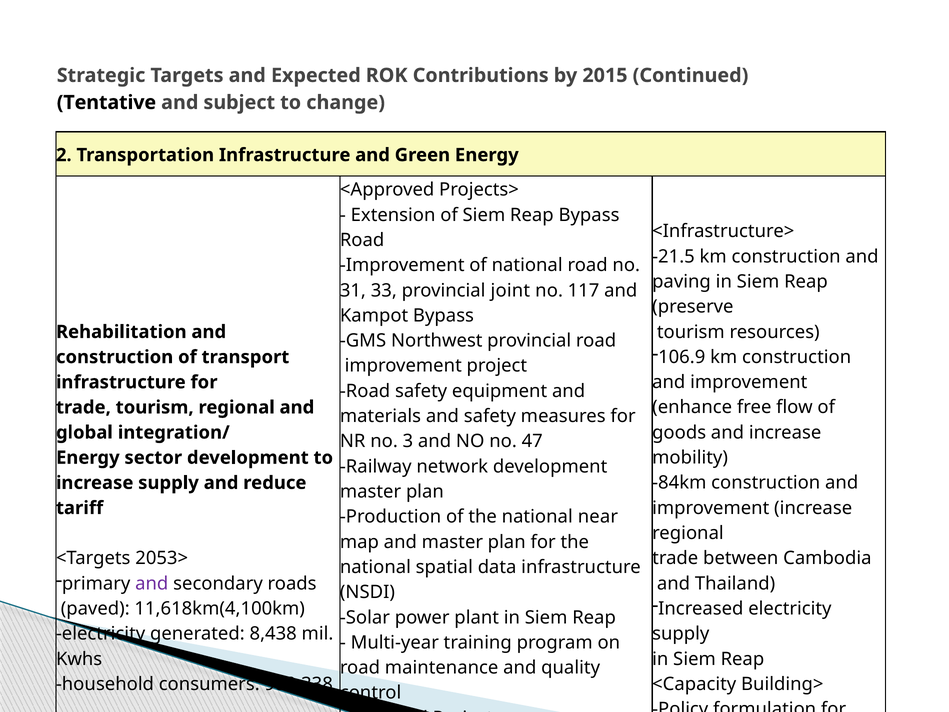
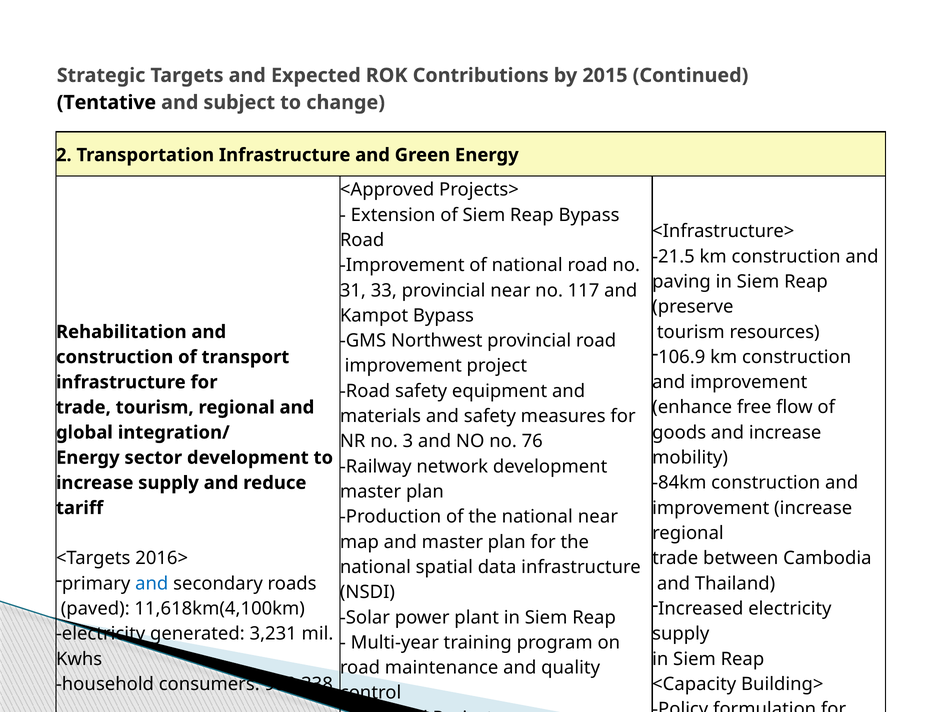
provincial joint: joint -> near (510, 290)
47: 47 -> 76 (532, 441)
2053>: 2053> -> 2016> (162, 558)
and colour: purple -> blue (152, 583)
8,438: 8,438 -> 3,231 (273, 634)
